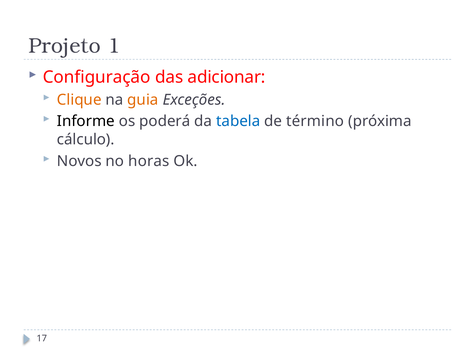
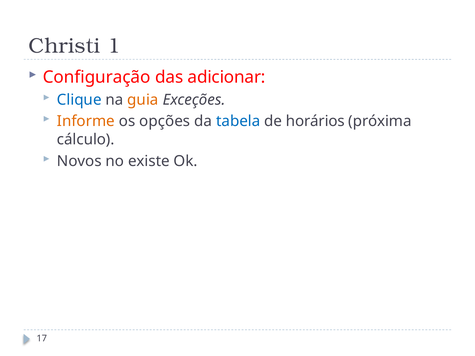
Projeto: Projeto -> Christi (64, 46)
Clique colour: orange -> blue (79, 100)
Informe colour: black -> orange (86, 121)
poderá: poderá -> opções (165, 121)
término: término -> horários (315, 121)
horas: horas -> existe (149, 161)
